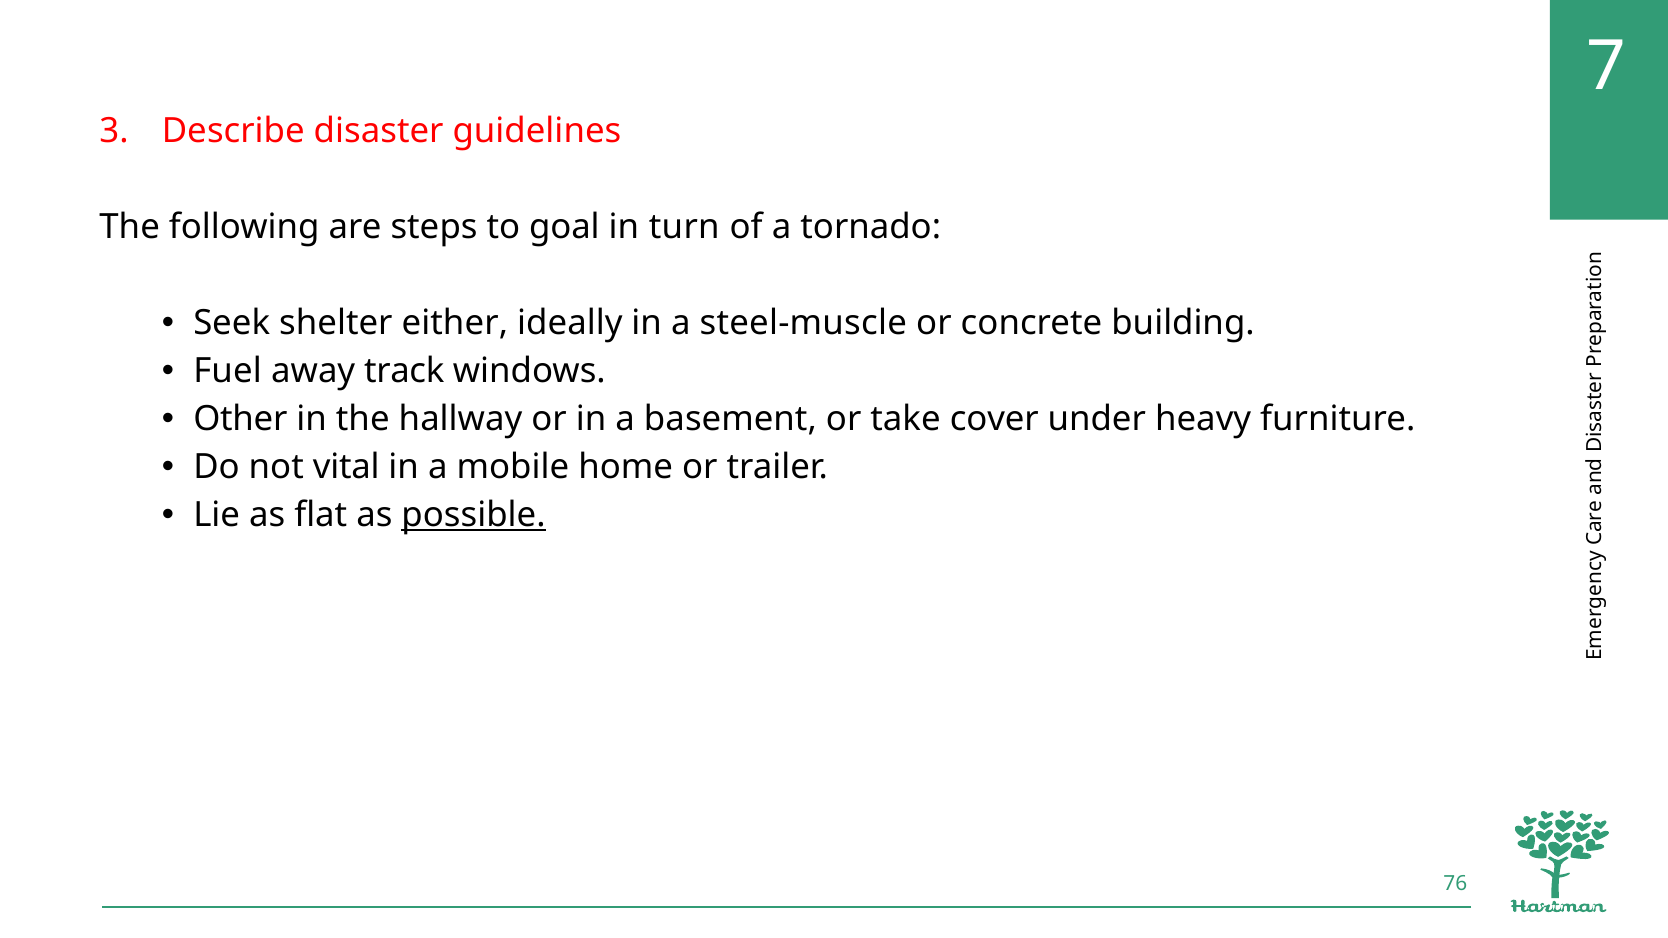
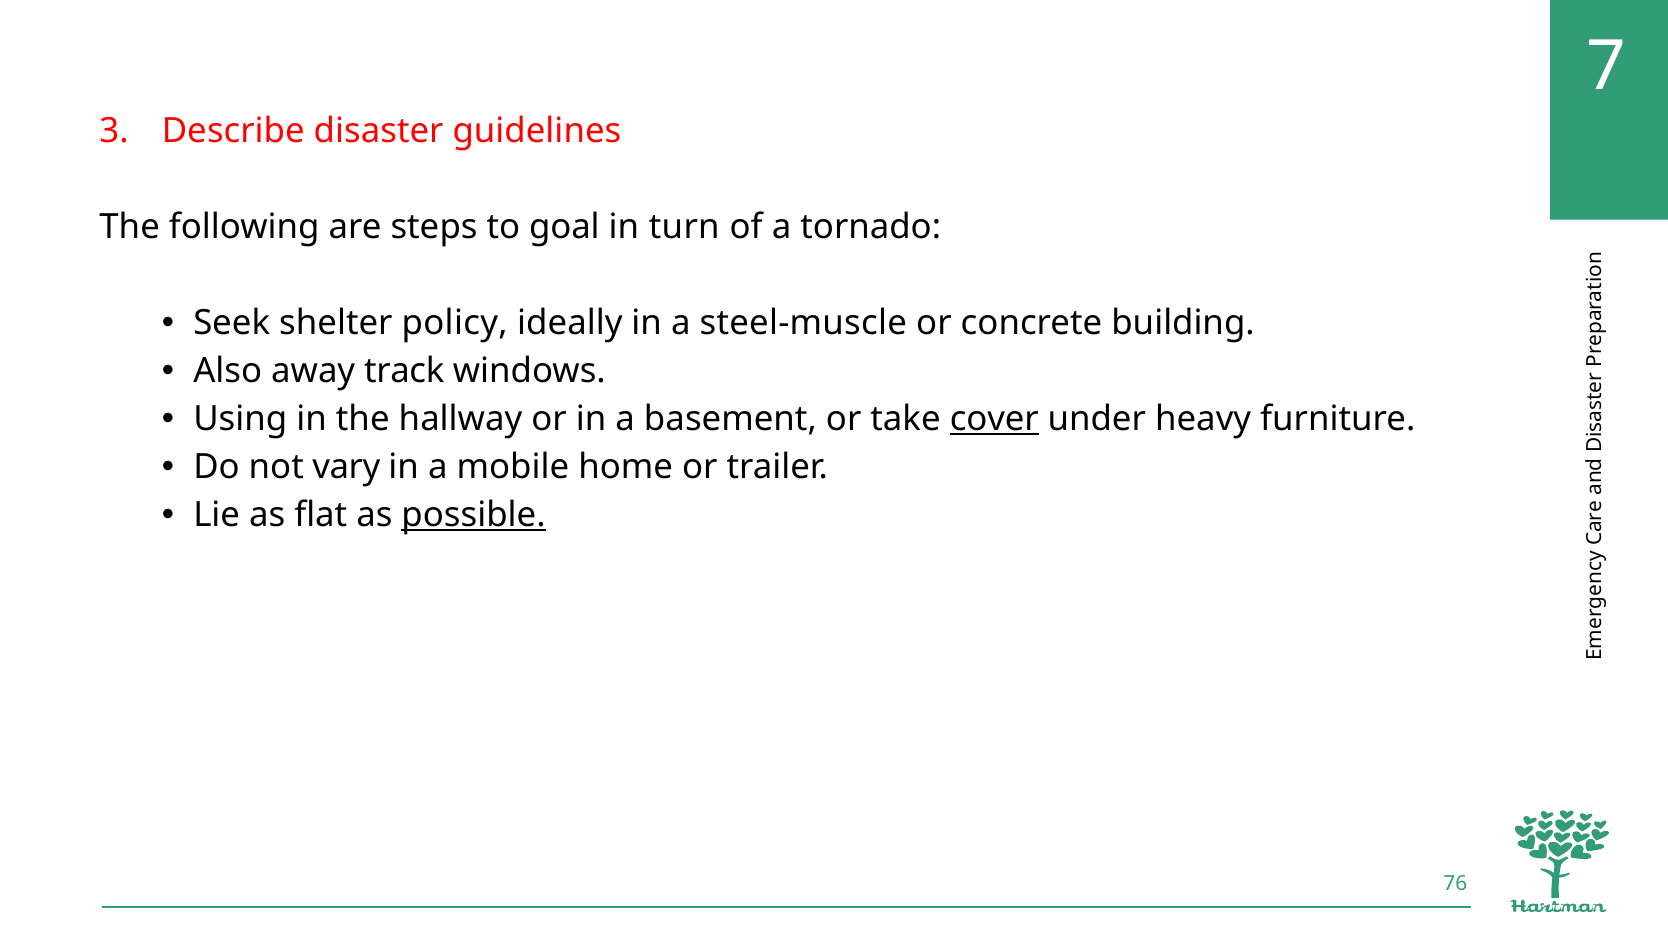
either: either -> policy (455, 323)
Fuel: Fuel -> Also (228, 371)
Other: Other -> Using (240, 419)
cover underline: none -> present (994, 419)
vital: vital -> vary (346, 467)
